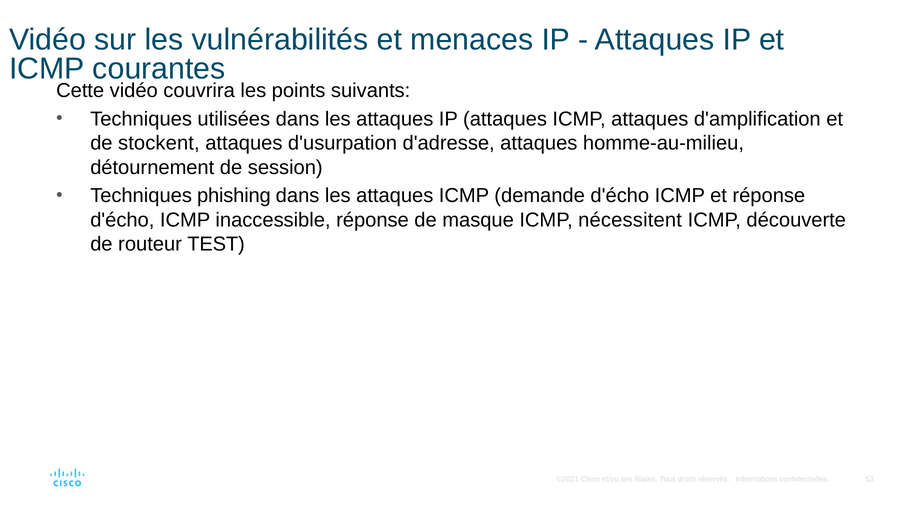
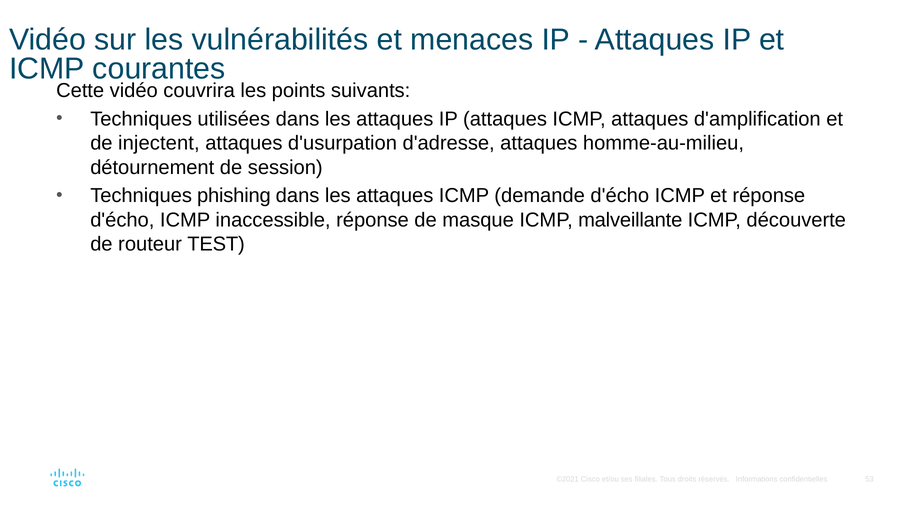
stockent: stockent -> injectent (159, 143)
nécessitent: nécessitent -> malveillante (630, 220)
